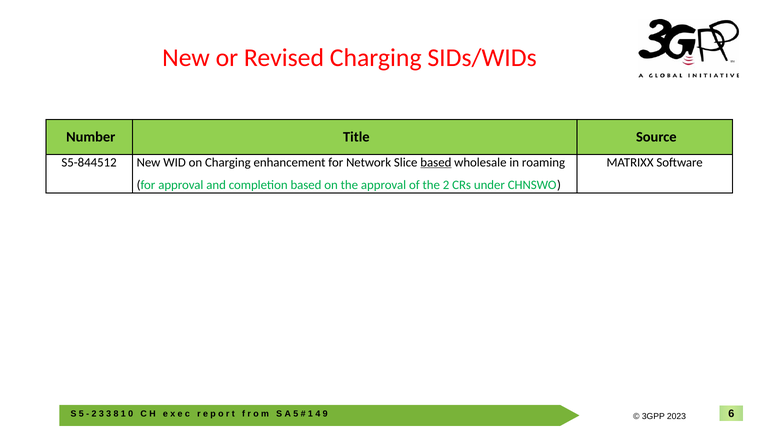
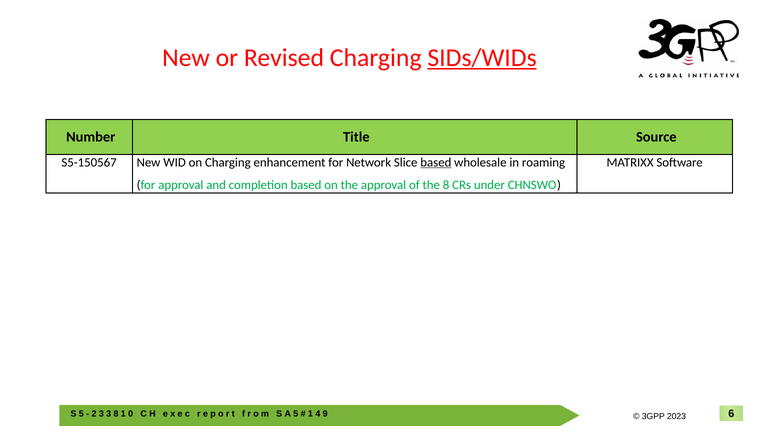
SIDs/WIDs underline: none -> present (482, 58)
S5-844512: S5-844512 -> S5-150567 (89, 163)
the 2: 2 -> 8 (446, 186)
